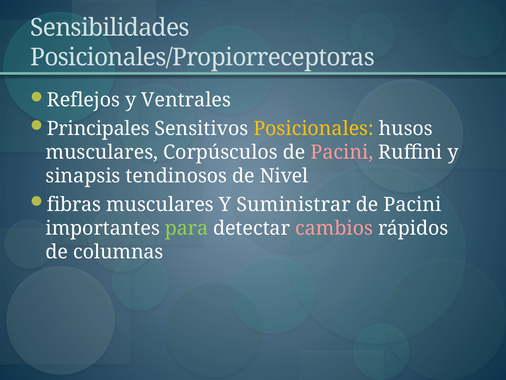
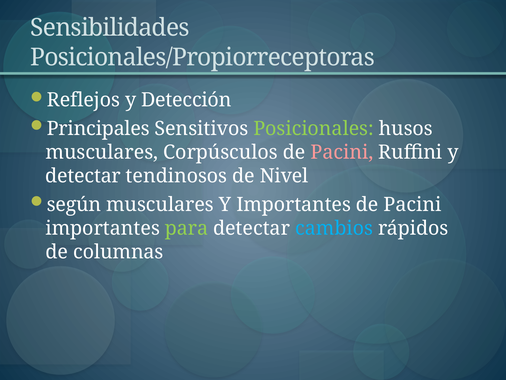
Ventrales: Ventrales -> Detección (186, 100)
Posicionales colour: yellow -> light green (314, 129)
sinapsis: sinapsis -> detectar (83, 176)
fibras: fibras -> según (74, 204)
Y Suministrar: Suministrar -> Importantes (294, 204)
cambios colour: pink -> light blue (334, 228)
